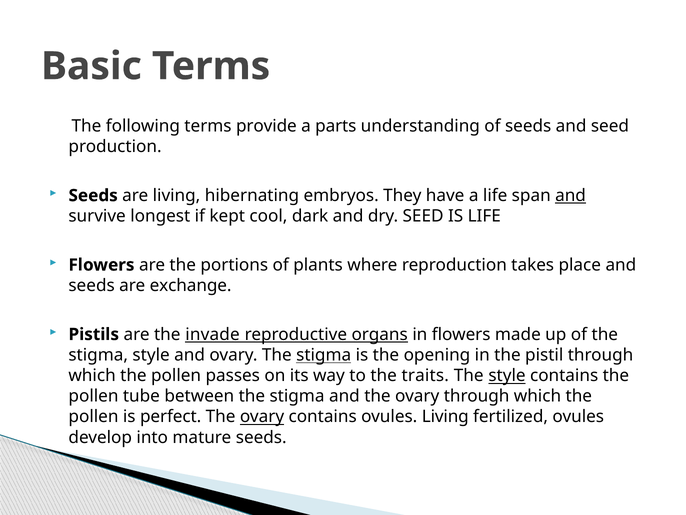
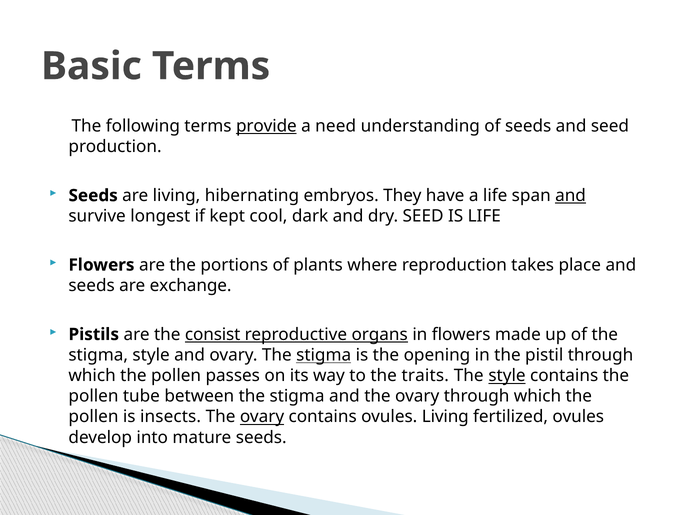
provide underline: none -> present (266, 126)
parts: parts -> need (336, 126)
invade: invade -> consist (213, 334)
perfect: perfect -> insects (171, 416)
